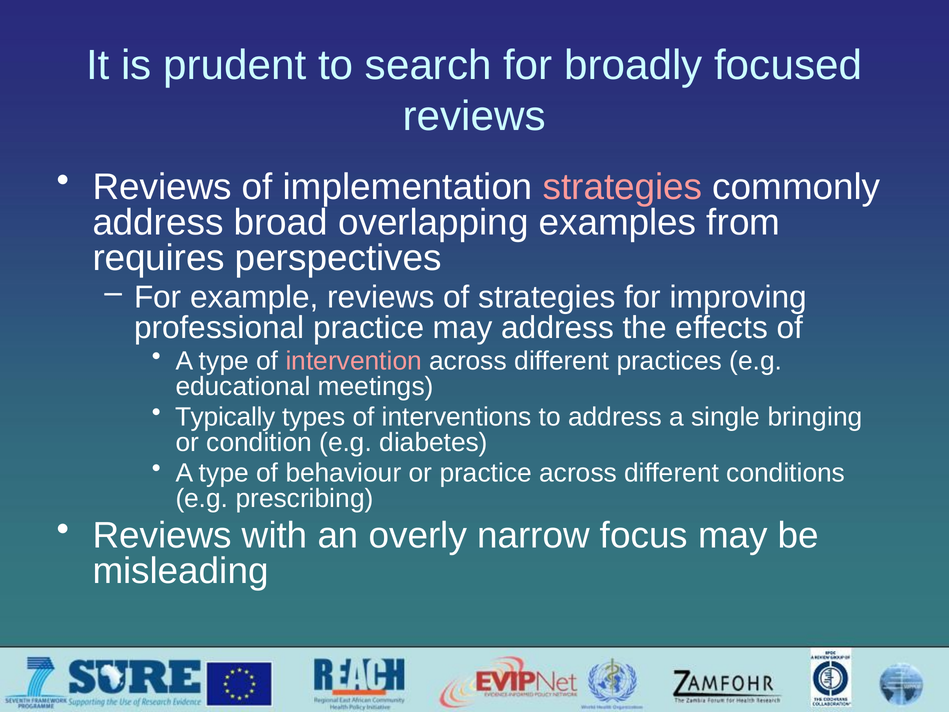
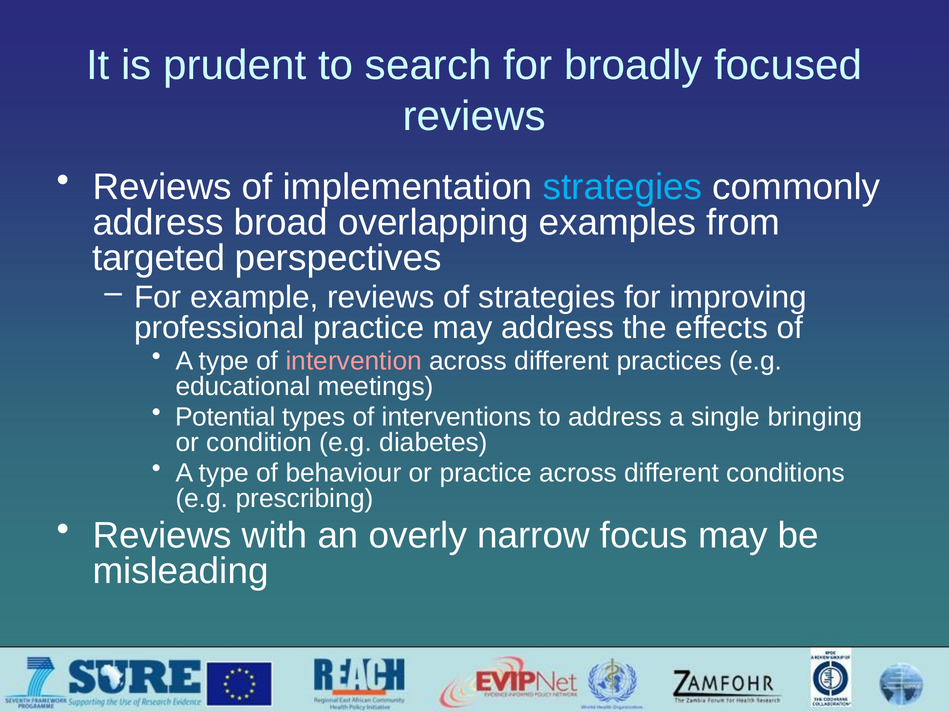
strategies colour: pink -> light blue (623, 187)
requires: requires -> targeted (159, 258)
Typically: Typically -> Potential (225, 417)
